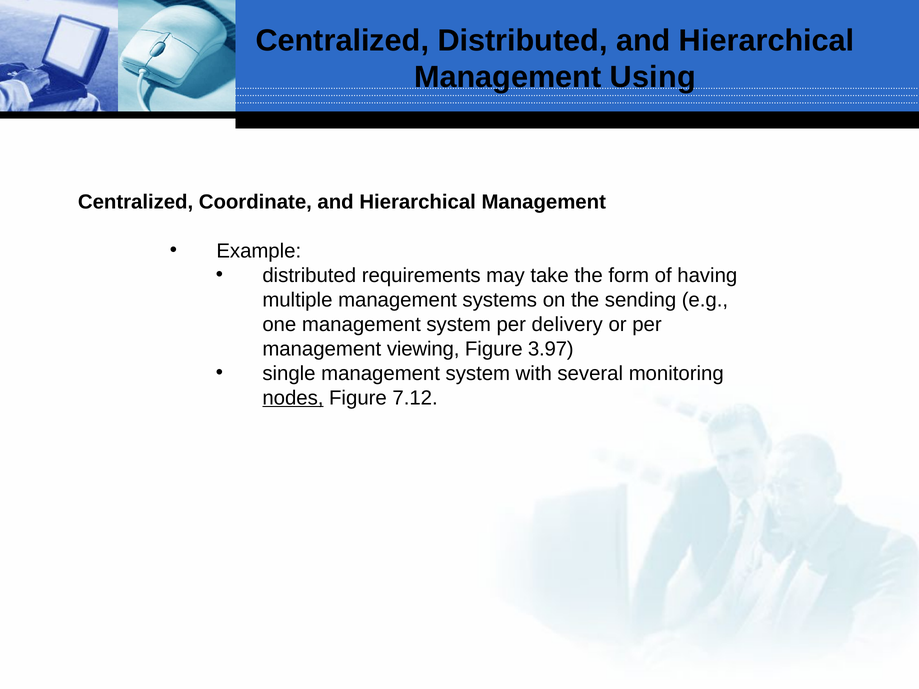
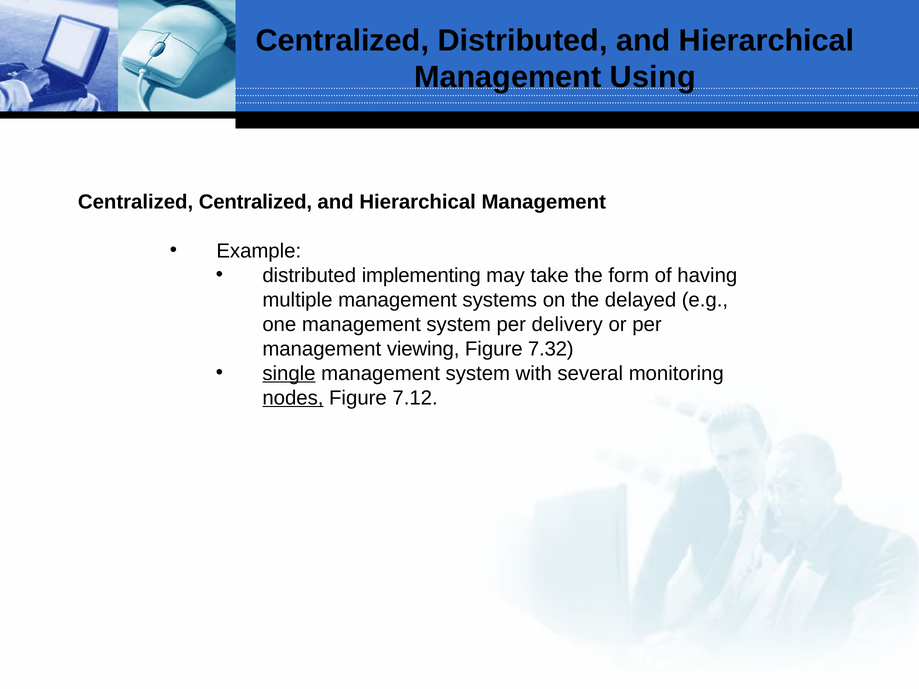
Centralized Coordinate: Coordinate -> Centralized (255, 202)
requirements: requirements -> implementing (421, 275)
sending: sending -> delayed (641, 300)
3.97: 3.97 -> 7.32 (551, 349)
single underline: none -> present (289, 373)
